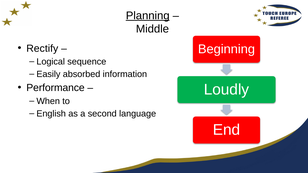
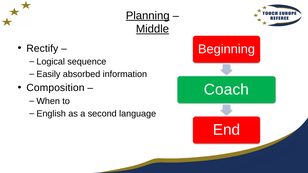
Middle underline: none -> present (152, 29)
Loudly: Loudly -> Coach (226, 90)
Performance: Performance -> Composition (55, 88)
